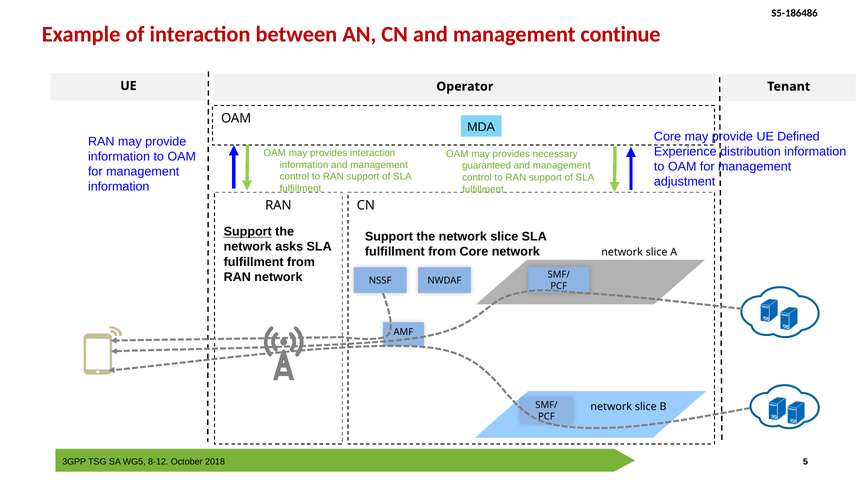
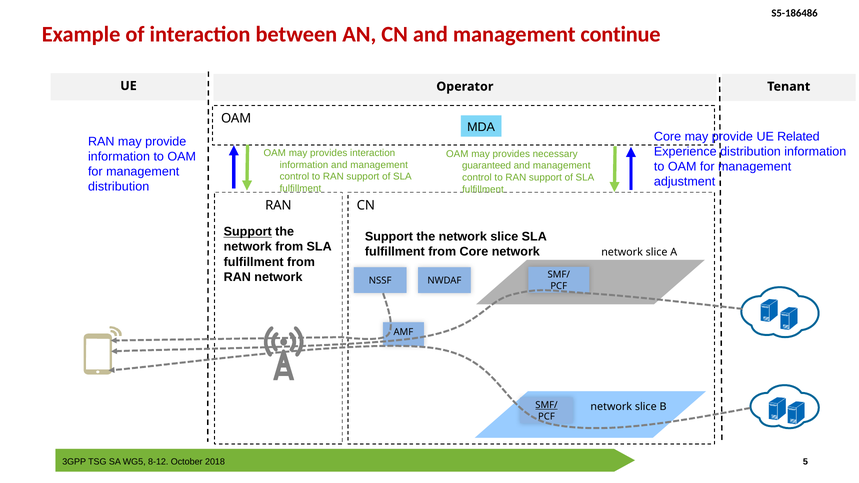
Defined: Defined -> Related (798, 137)
information: information -> distribution (119, 187)
network asks: asks -> from (289, 247)
SMF/ underline: none -> present (546, 405)
